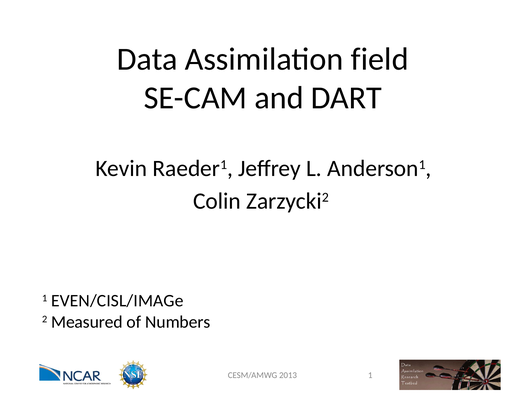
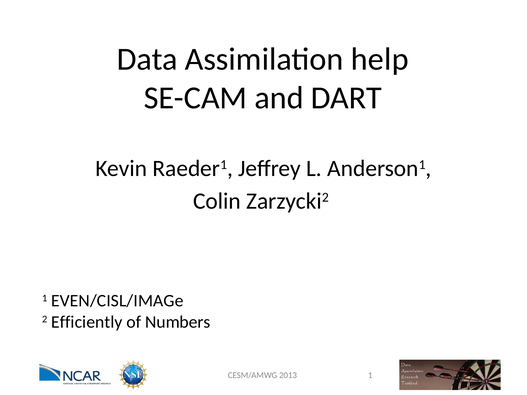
field: field -> help (380, 59)
Measured: Measured -> Efficiently (87, 322)
